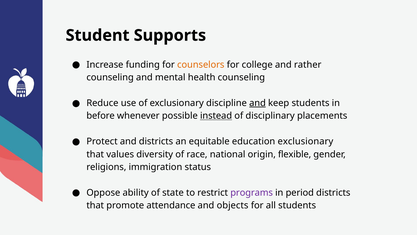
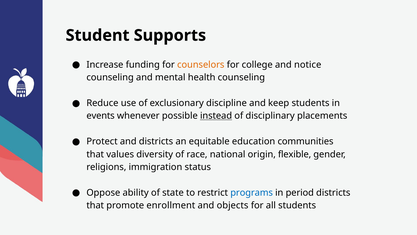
rather: rather -> notice (308, 65)
and underline: present -> none (257, 103)
before: before -> events (101, 116)
education exclusionary: exclusionary -> communities (306, 141)
programs colour: purple -> blue (252, 192)
attendance: attendance -> enrollment (171, 205)
